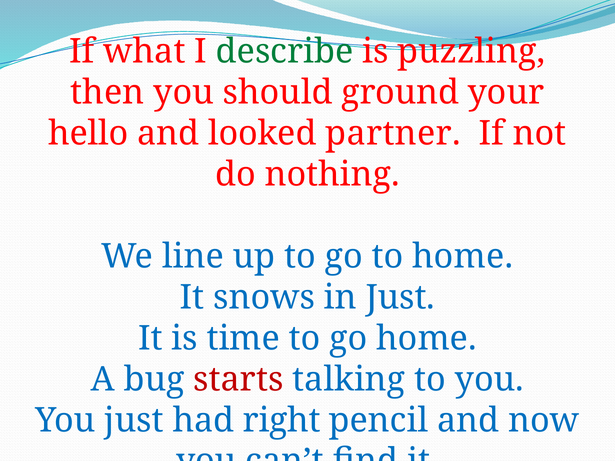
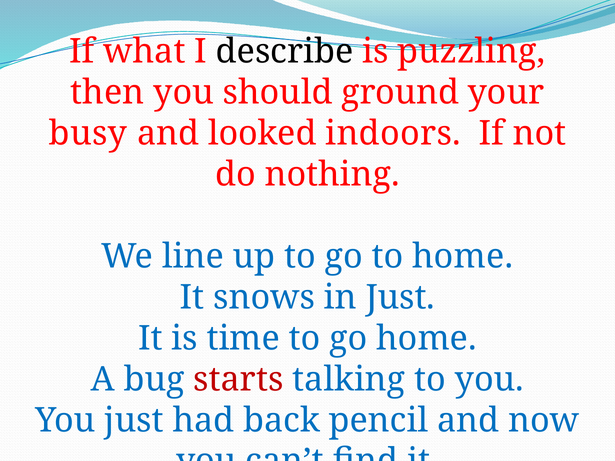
describe colour: green -> black (285, 52)
hello: hello -> busy (88, 134)
partner: partner -> indoors (393, 134)
right: right -> back (282, 420)
